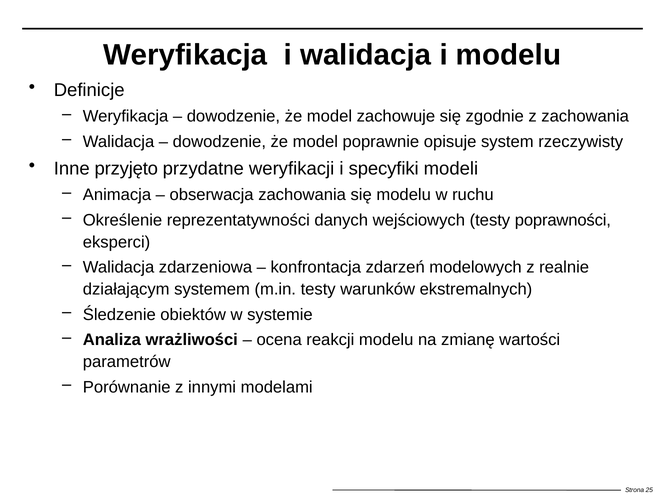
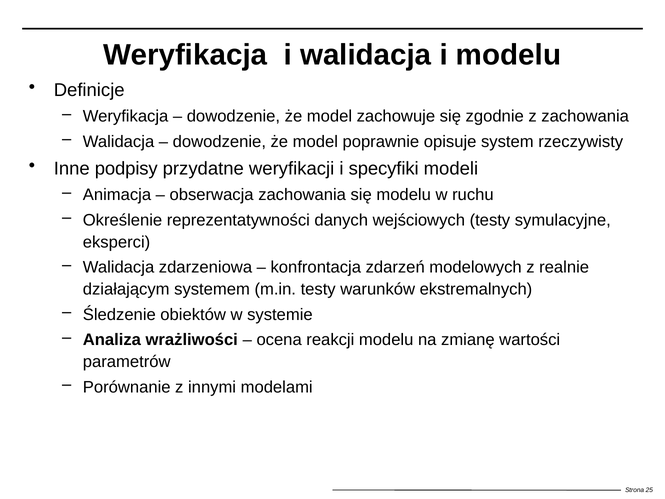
przyjęto: przyjęto -> podpisy (126, 169)
poprawności: poprawności -> symulacyjne (563, 220)
